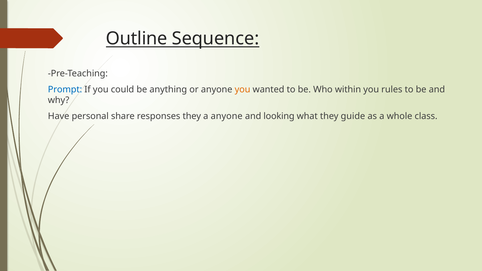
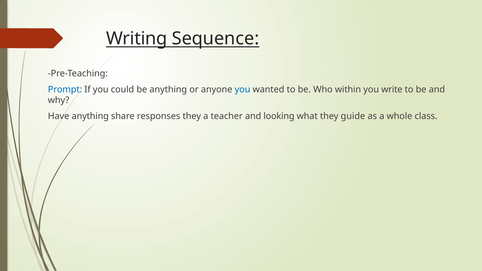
Outline: Outline -> Writing (137, 39)
you colour: orange -> blue (243, 89)
rules: rules -> write (392, 89)
Have personal: personal -> anything (90, 116)
a anyone: anyone -> teacher (227, 116)
